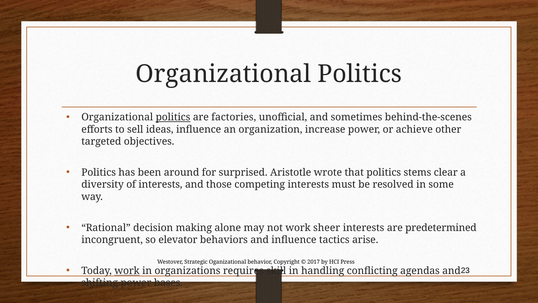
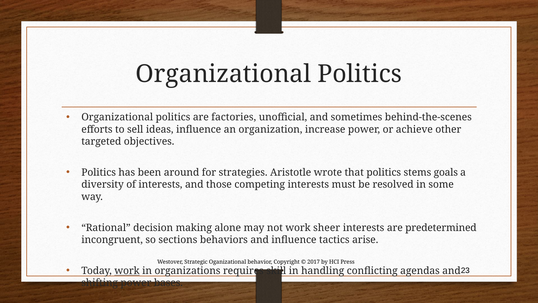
politics underline: present -> none (173, 117)
surprised: surprised -> strategies (243, 172)
clear: clear -> goals (446, 172)
elevator: elevator -> sections (178, 240)
